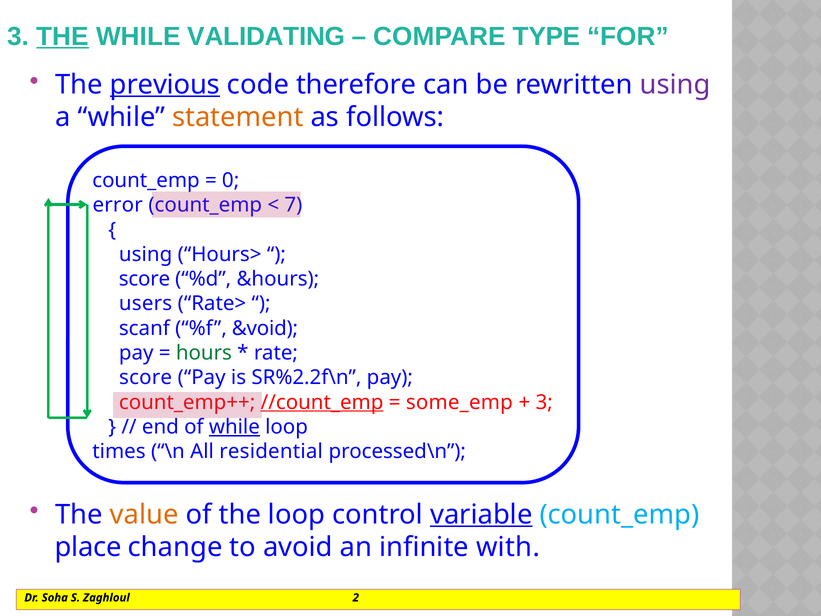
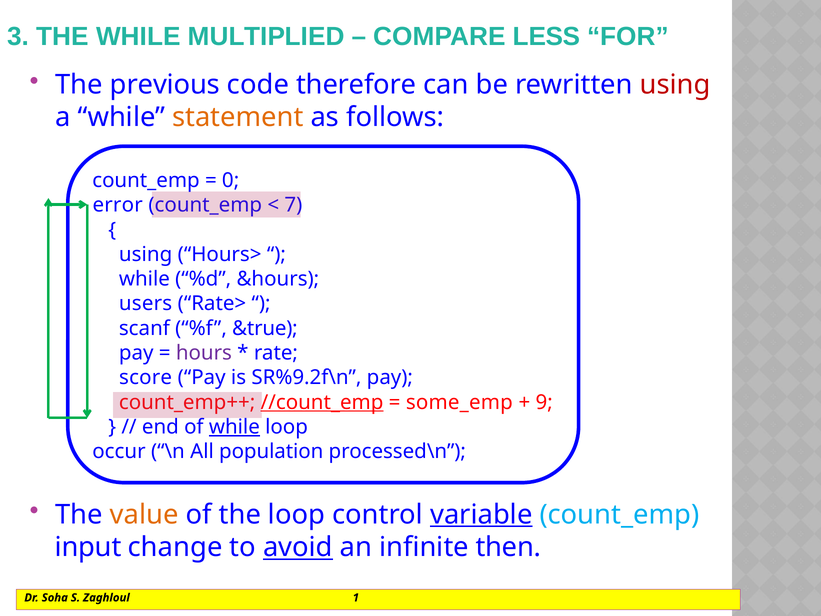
THE underline: present -> none (63, 36)
VALIDATING: VALIDATING -> MULTIPLIED (266, 36)
TYPE: TYPE -> LESS (547, 36)
previous underline: present -> none (165, 85)
using colour: purple -> red (675, 85)
score: score -> while (144, 279)
&void: &void -> &true (265, 328)
hours colour: green -> purple (204, 353)
SR%2.2f\n: SR%2.2f\n -> SR%9.2f\n (306, 377)
3: 3 -> 9 (544, 402)
times: times -> occur (119, 451)
residential: residential -> population (271, 451)
place: place -> input (88, 547)
avoid underline: none -> present (298, 547)
with: with -> then (508, 547)
2: 2 -> 1 (356, 597)
